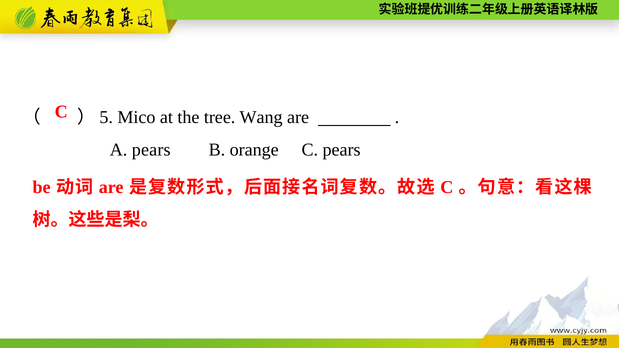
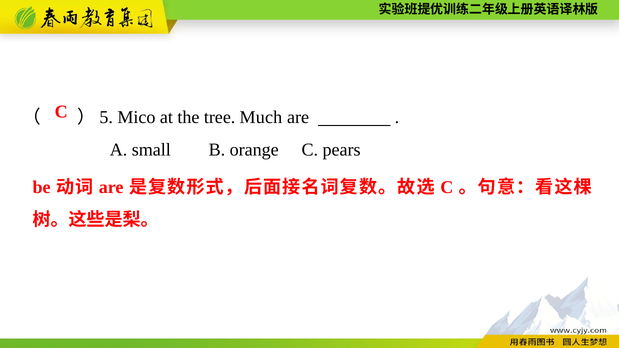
Wang: Wang -> Much (261, 117)
A pears: pears -> small (151, 150)
